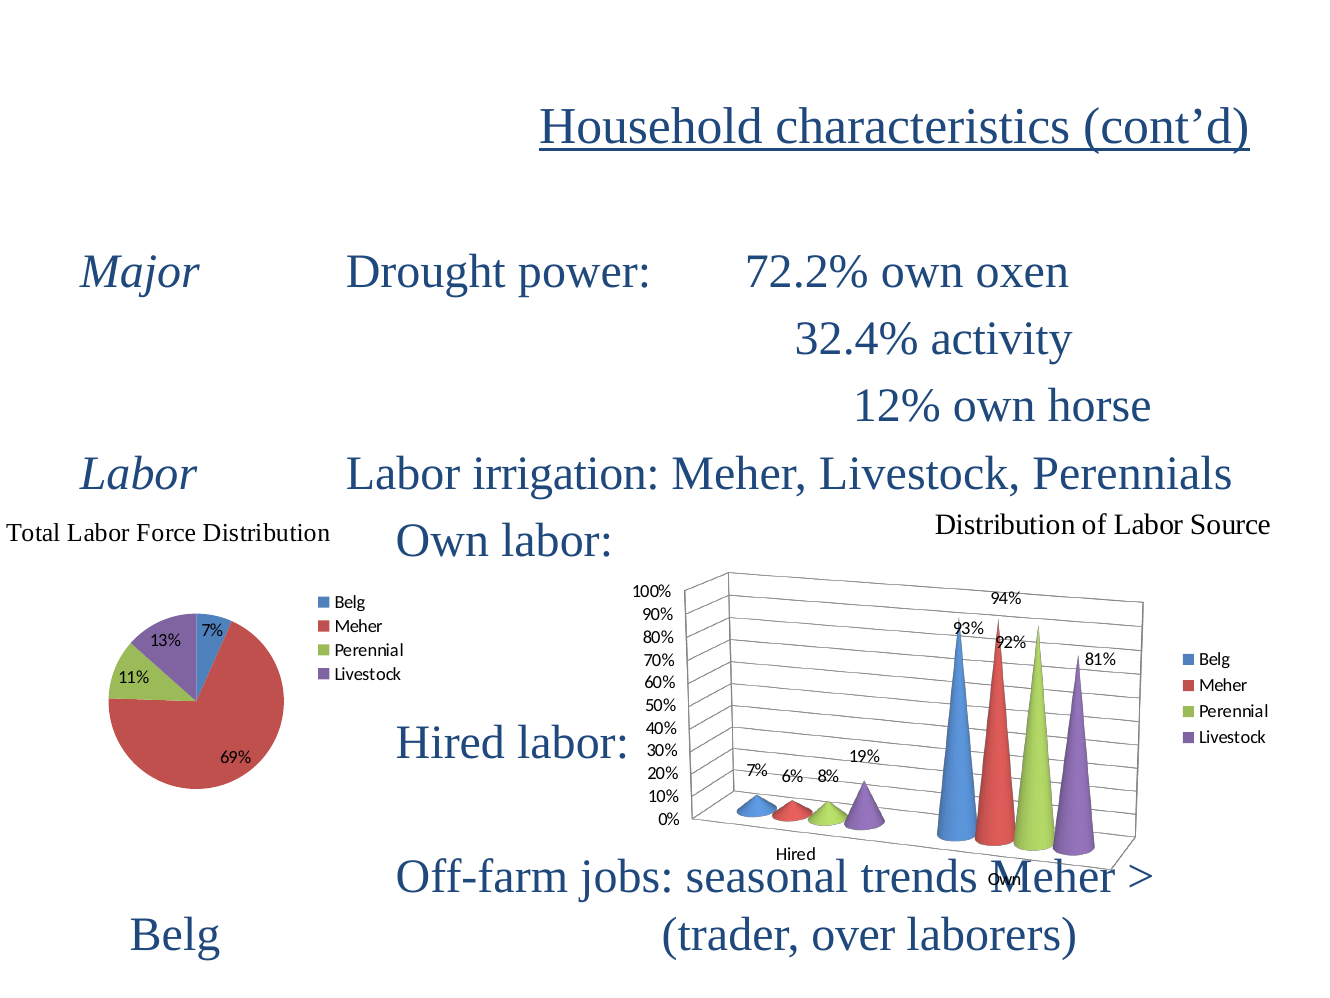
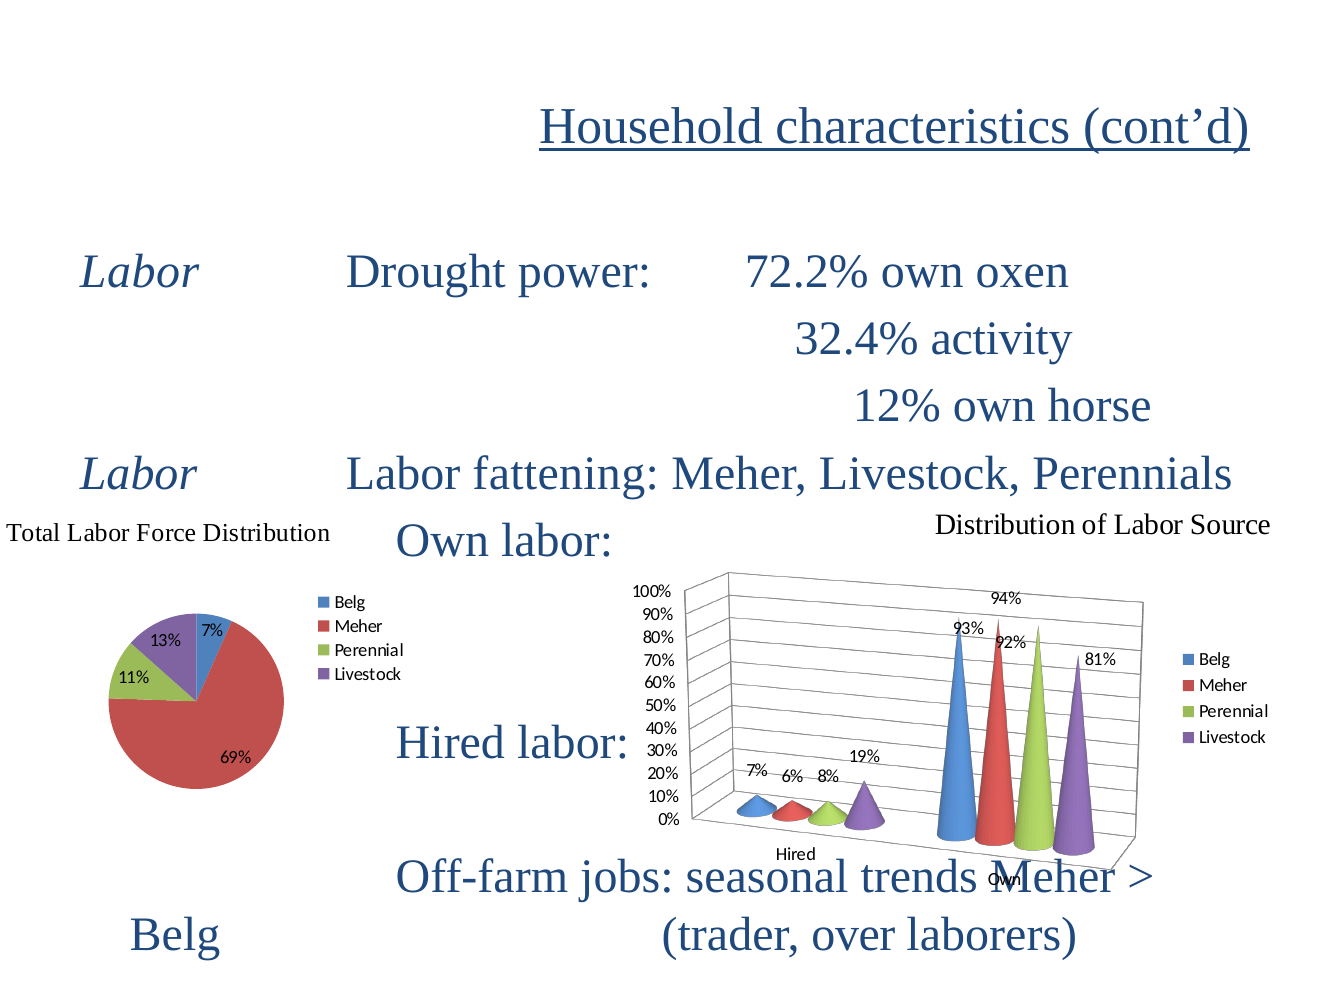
Major: Major -> Labor (140, 272)
irrigation: irrigation -> fattening (566, 473)
